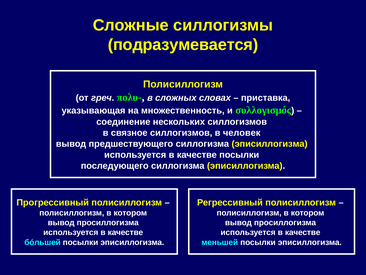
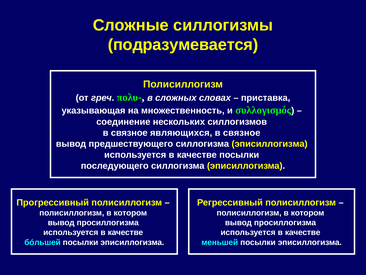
связное силлогизмов: силлогизмов -> являющихся (181, 133)
человек: человек -> связное (242, 133)
